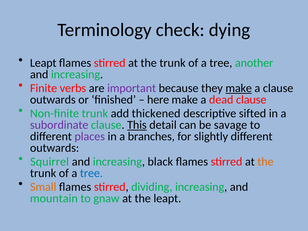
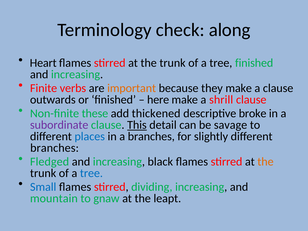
dying: dying -> along (230, 30)
Leapt: Leapt -> Heart (43, 63)
tree another: another -> finished (254, 63)
important colour: purple -> orange (132, 88)
make underline: present -> none (239, 88)
dead: dead -> shrill (221, 100)
Non-finite trunk: trunk -> these (95, 113)
sifted: sifted -> broke (253, 113)
places colour: purple -> blue (90, 136)
outwards: outwards -> branches (55, 148)
Squirrel: Squirrel -> Fledged (50, 162)
Small colour: orange -> blue (43, 187)
